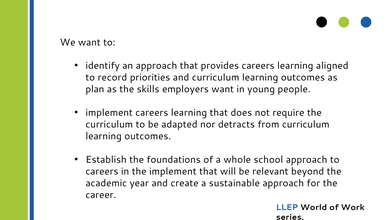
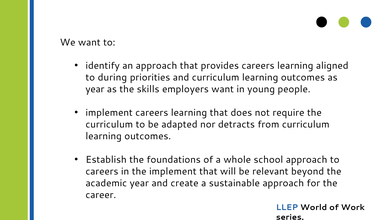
record: record -> during (112, 77)
plan: plan -> year (95, 89)
